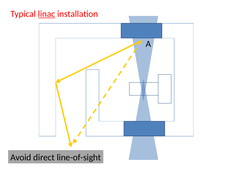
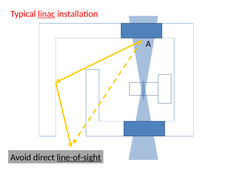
line-of-sight underline: none -> present (79, 158)
